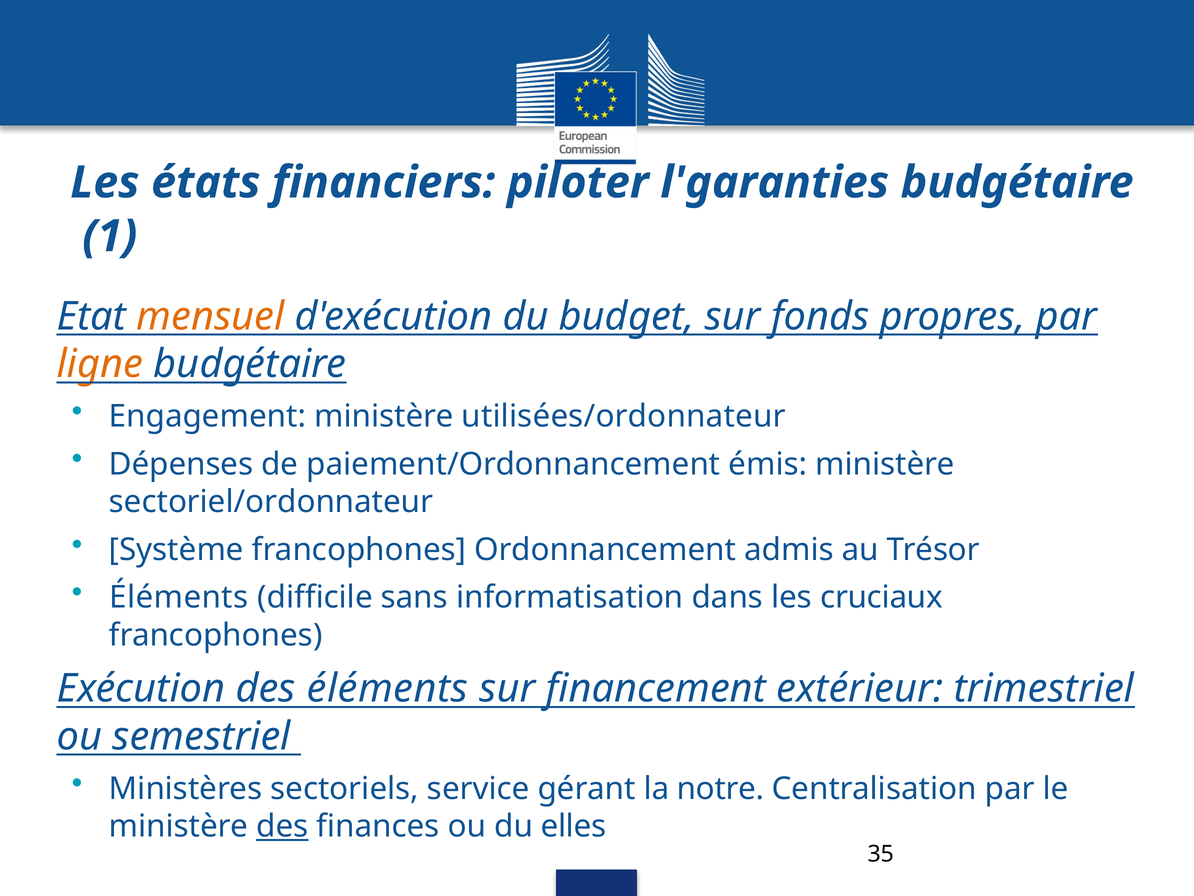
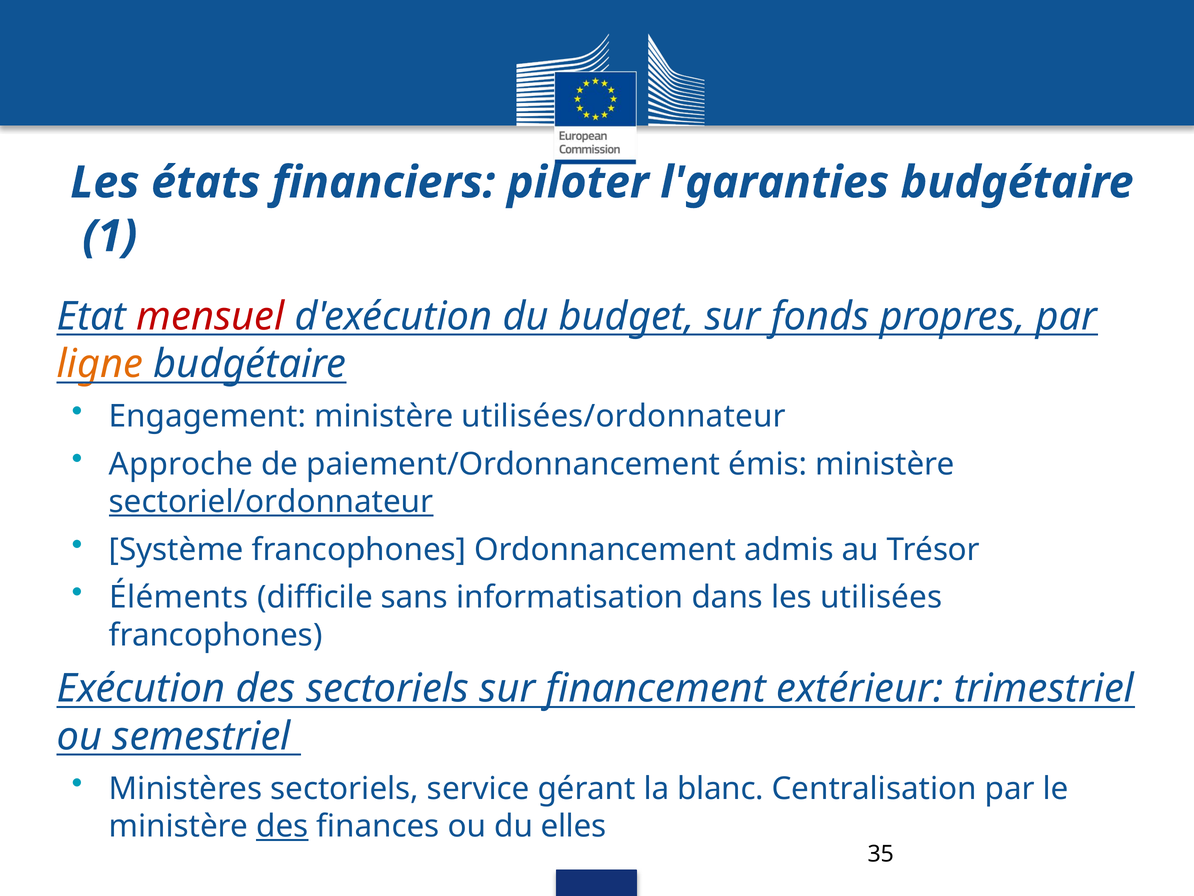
mensuel colour: orange -> red (210, 316)
Dépenses: Dépenses -> Approche (181, 464)
sectoriel/ordonnateur underline: none -> present (271, 502)
cruciaux: cruciaux -> utilisées (881, 597)
des éléments: éléments -> sectoriels (388, 688)
notre: notre -> blanc (721, 788)
